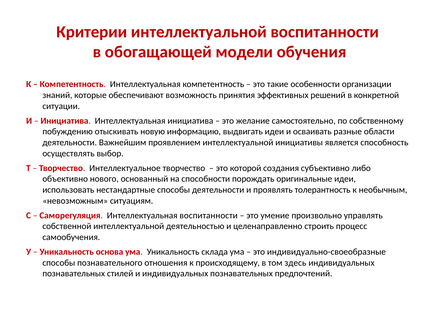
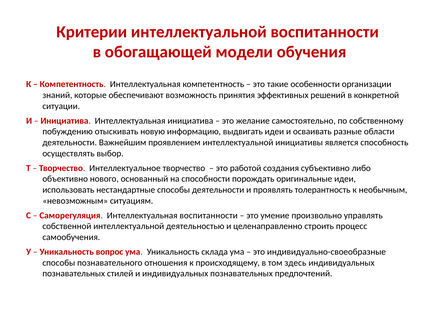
которой: которой -> работой (246, 168)
основа: основа -> вопрос (110, 252)
